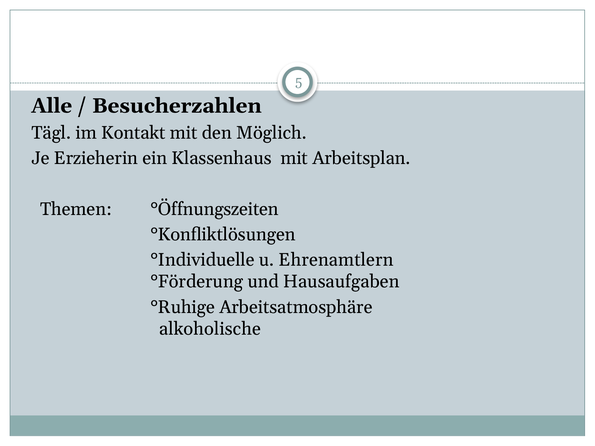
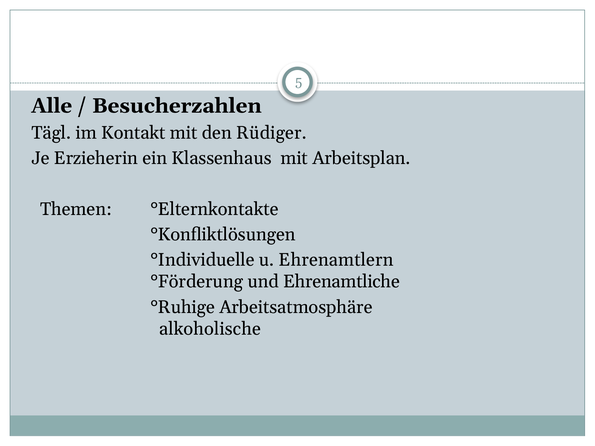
Möglich: Möglich -> Rüdiger (271, 133)
°Öffnungszeiten: °Öffnungszeiten -> °Elternkontakte (214, 209)
Hausaufgaben: Hausaufgaben -> Ehrenamtliche (341, 282)
